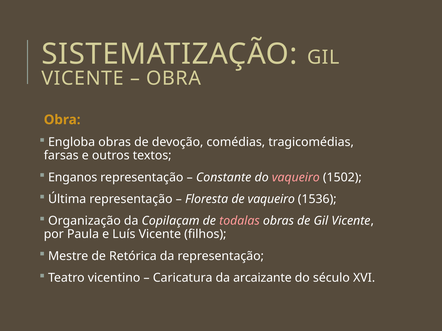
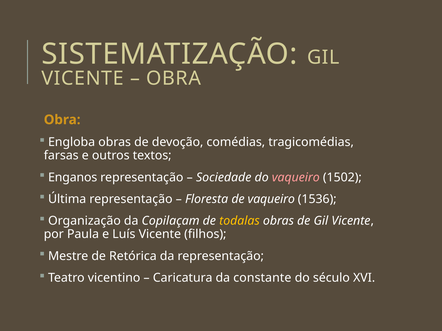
Constante: Constante -> Sociedade (224, 178)
todalas colour: pink -> yellow (239, 221)
arcaizante: arcaizante -> constante (262, 278)
